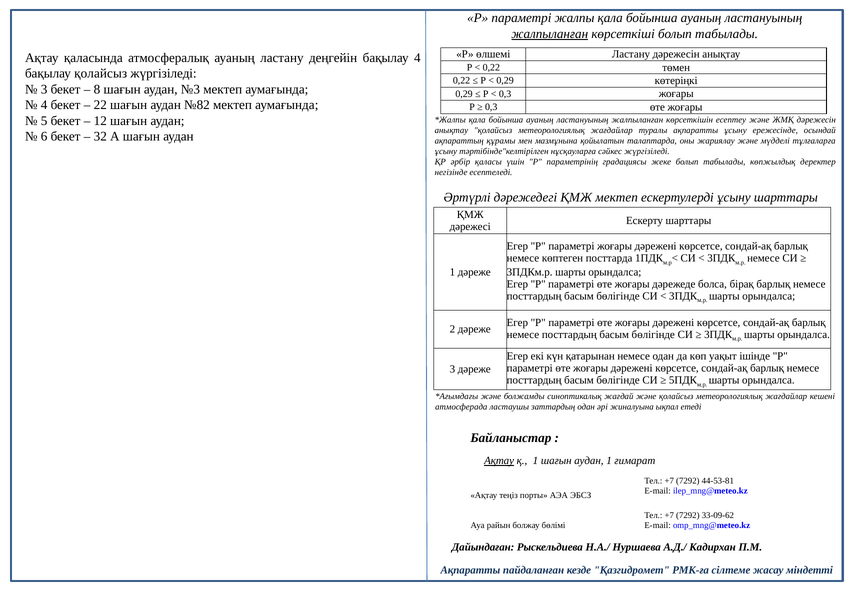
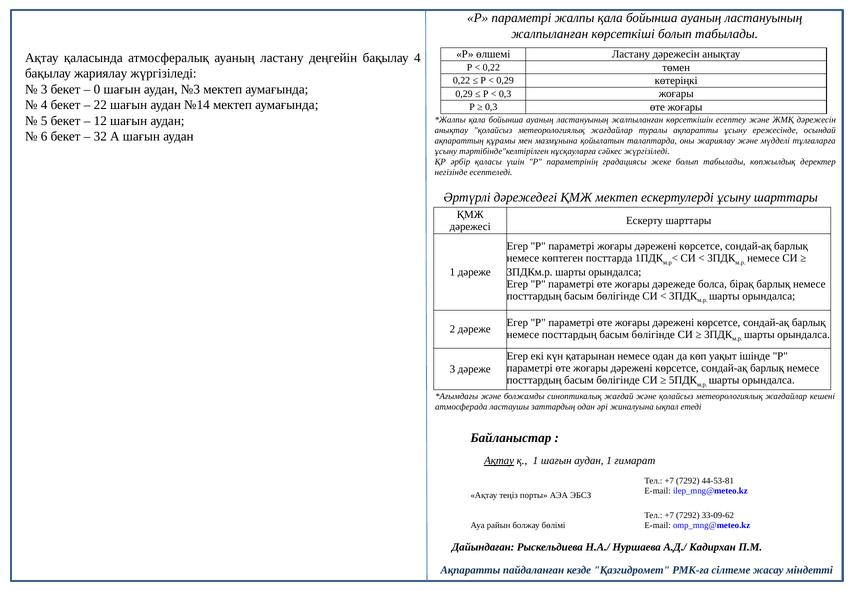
жалпыланған underline: present -> none (550, 34)
бақылау қолайсыз: қолайсыз -> жариялау (101, 74)
8: 8 -> 0 (97, 89)
№82: №82 -> №14 (197, 105)
